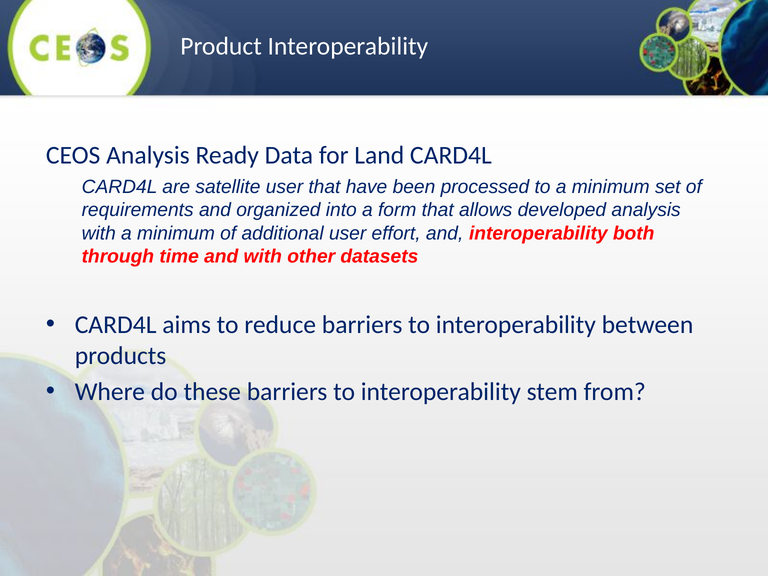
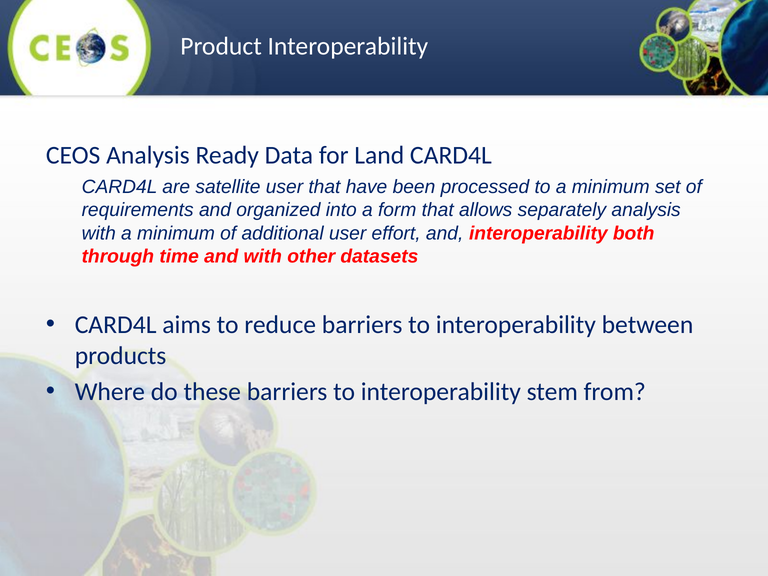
developed: developed -> separately (562, 210)
